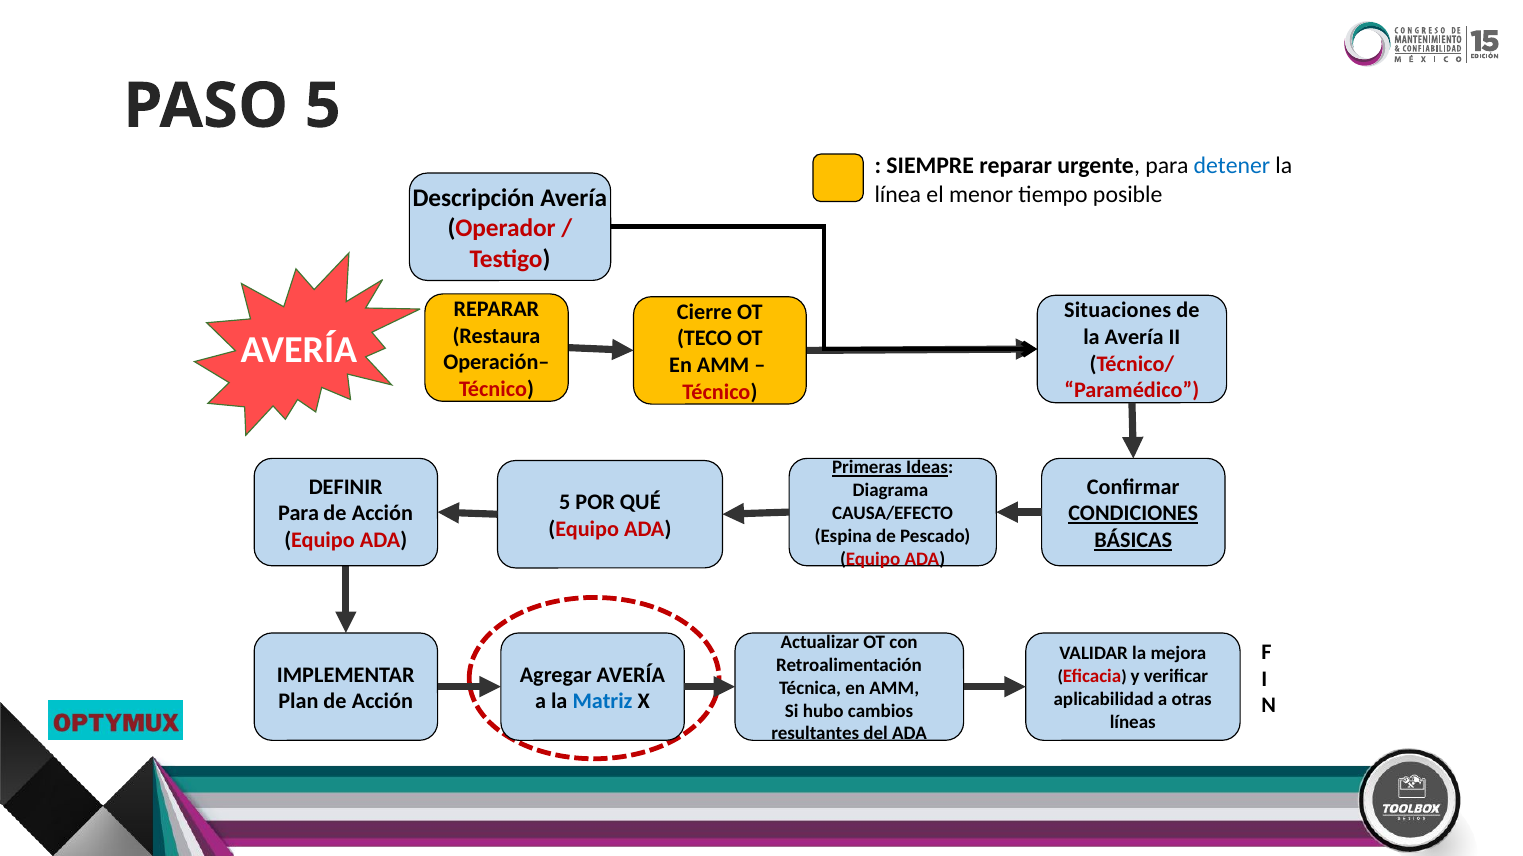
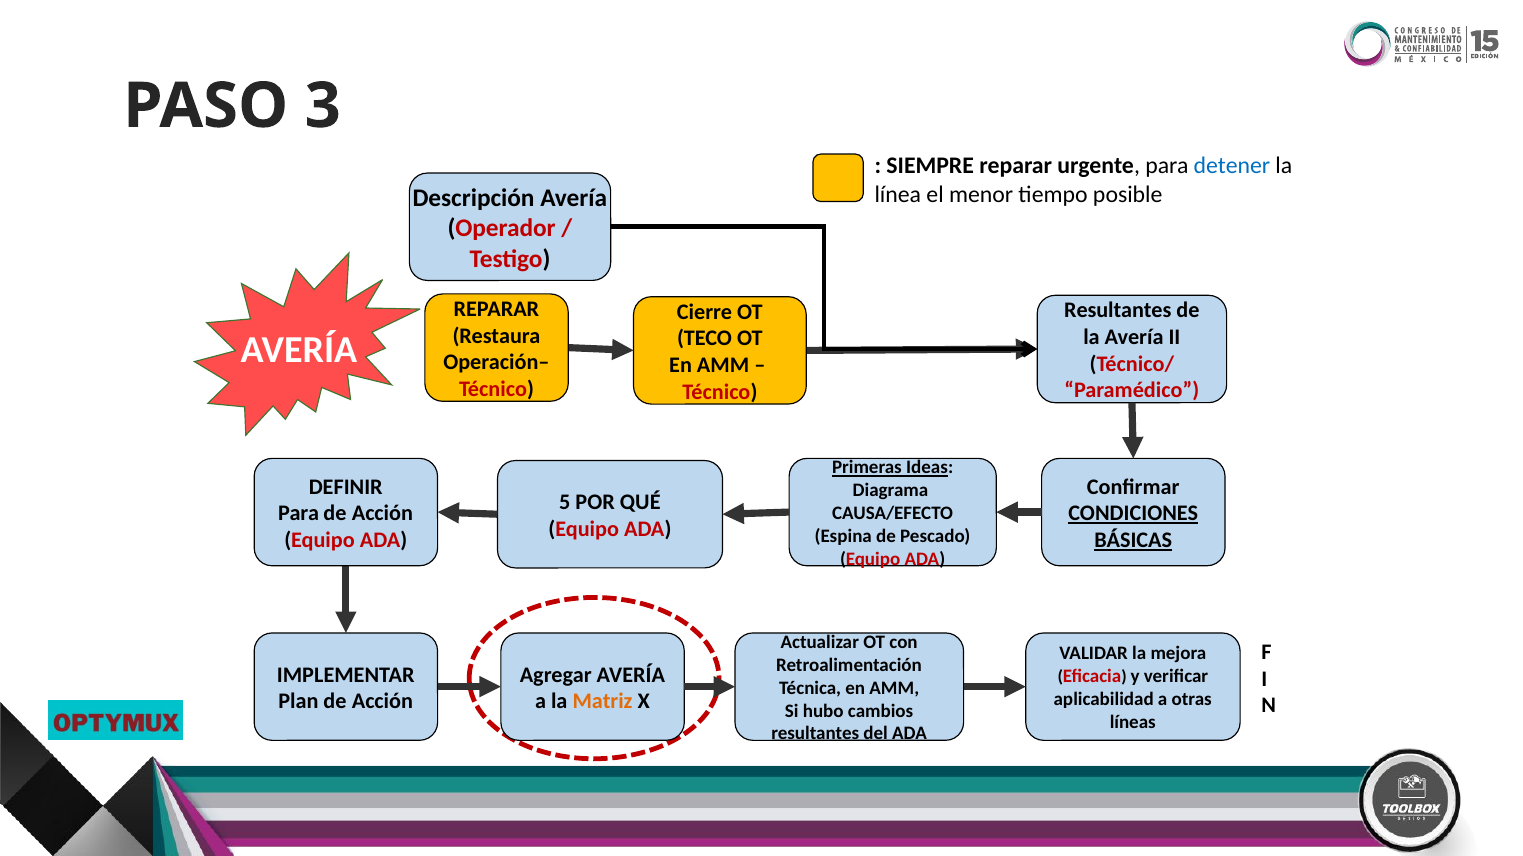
PASO 5: 5 -> 3 (323, 106)
Situaciones: Situaciones -> Resultantes (1118, 311)
Matriz colour: blue -> orange (603, 702)
